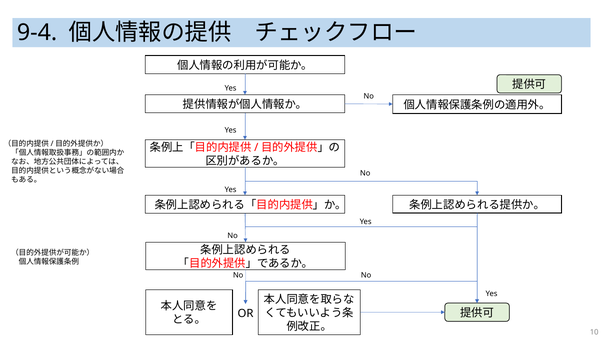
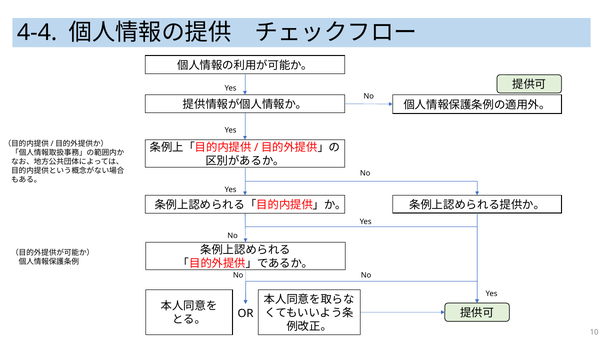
9-4: 9-4 -> 4-4 (37, 33)
